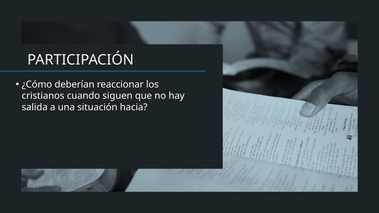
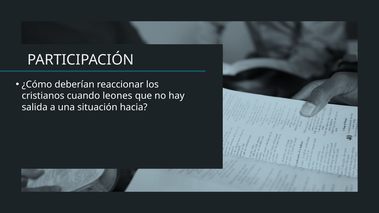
siguen: siguen -> leones (117, 96)
